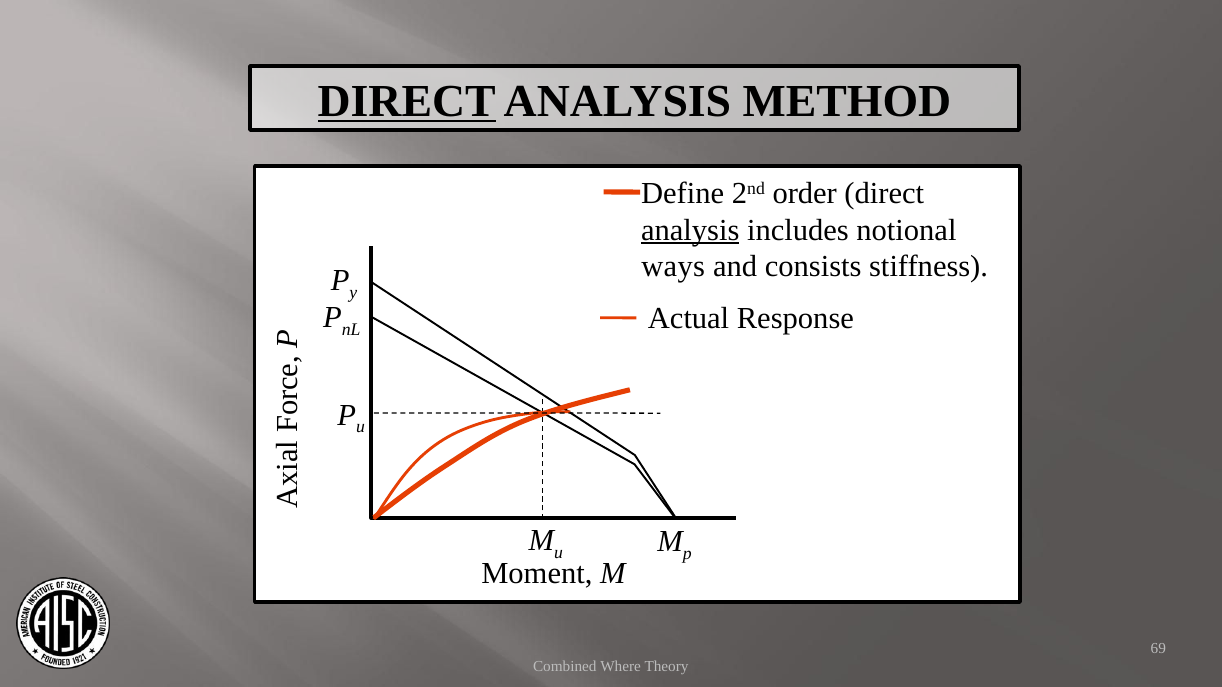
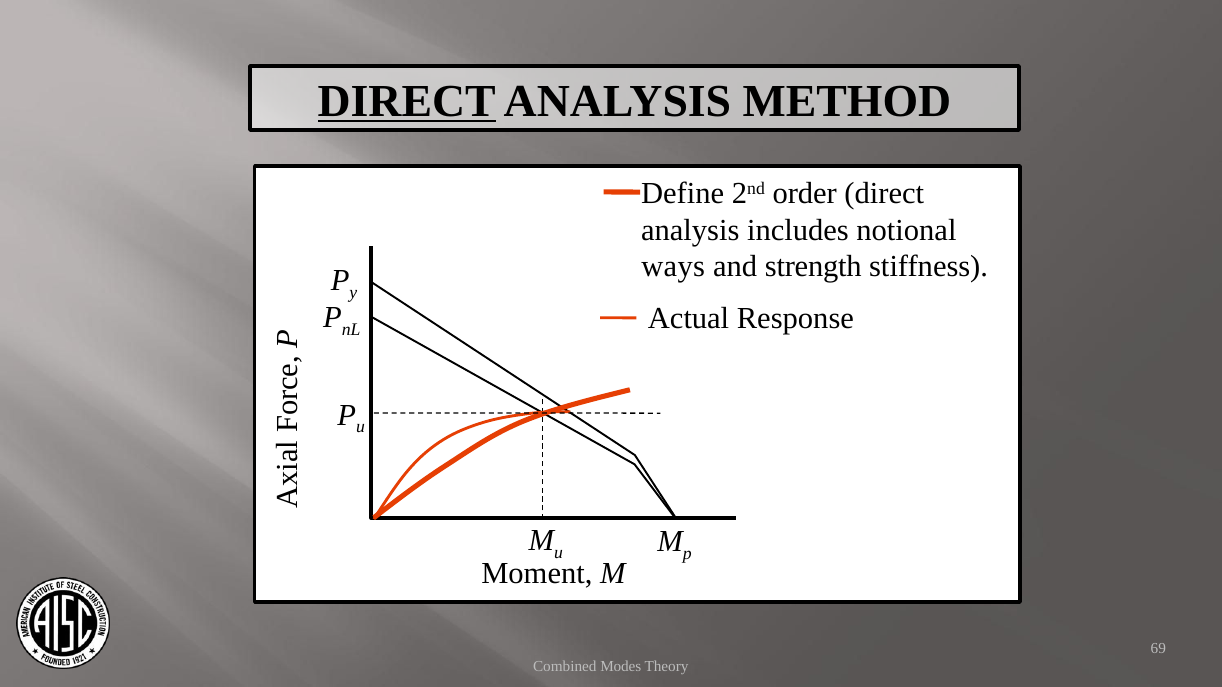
analysis underline: present -> none (690, 230)
consists: consists -> strength (813, 267)
Where: Where -> Modes (621, 667)
